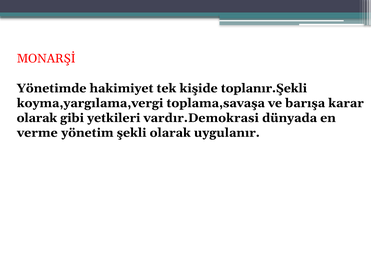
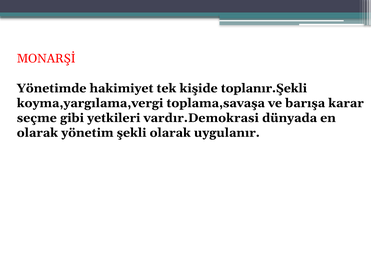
olarak: olarak -> seçme (37, 118)
verme: verme -> olarak (37, 133)
